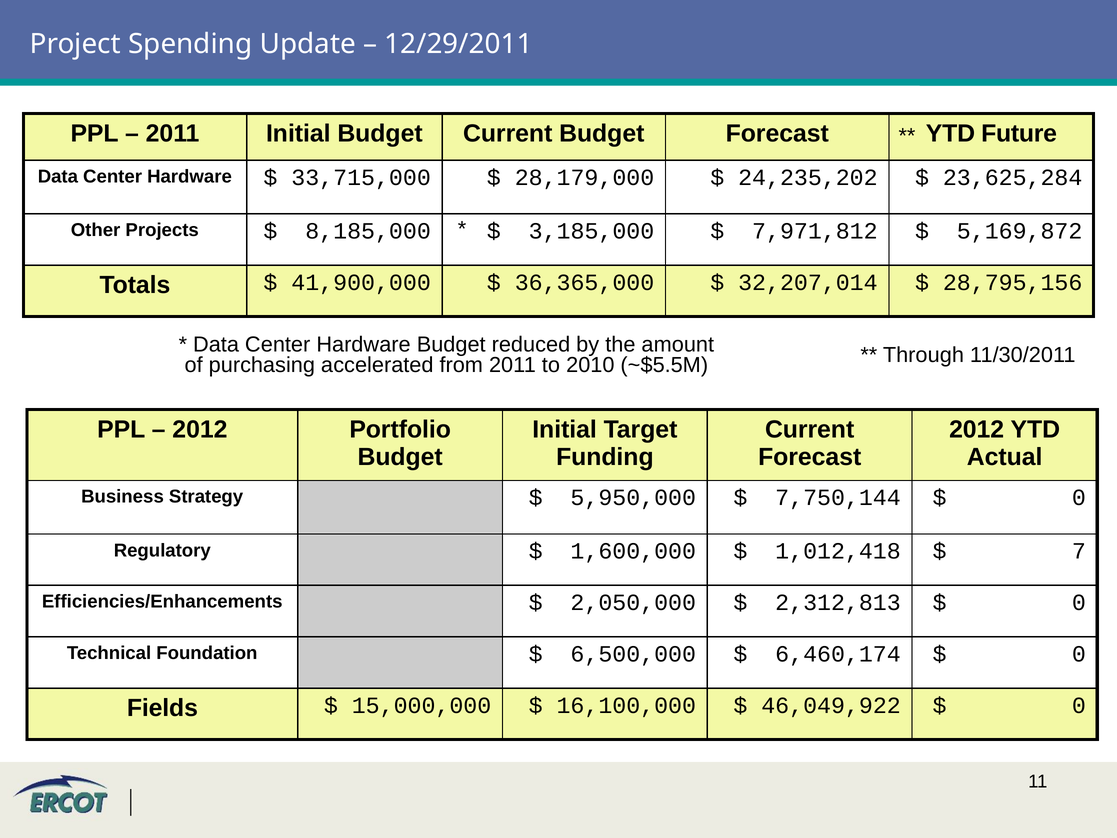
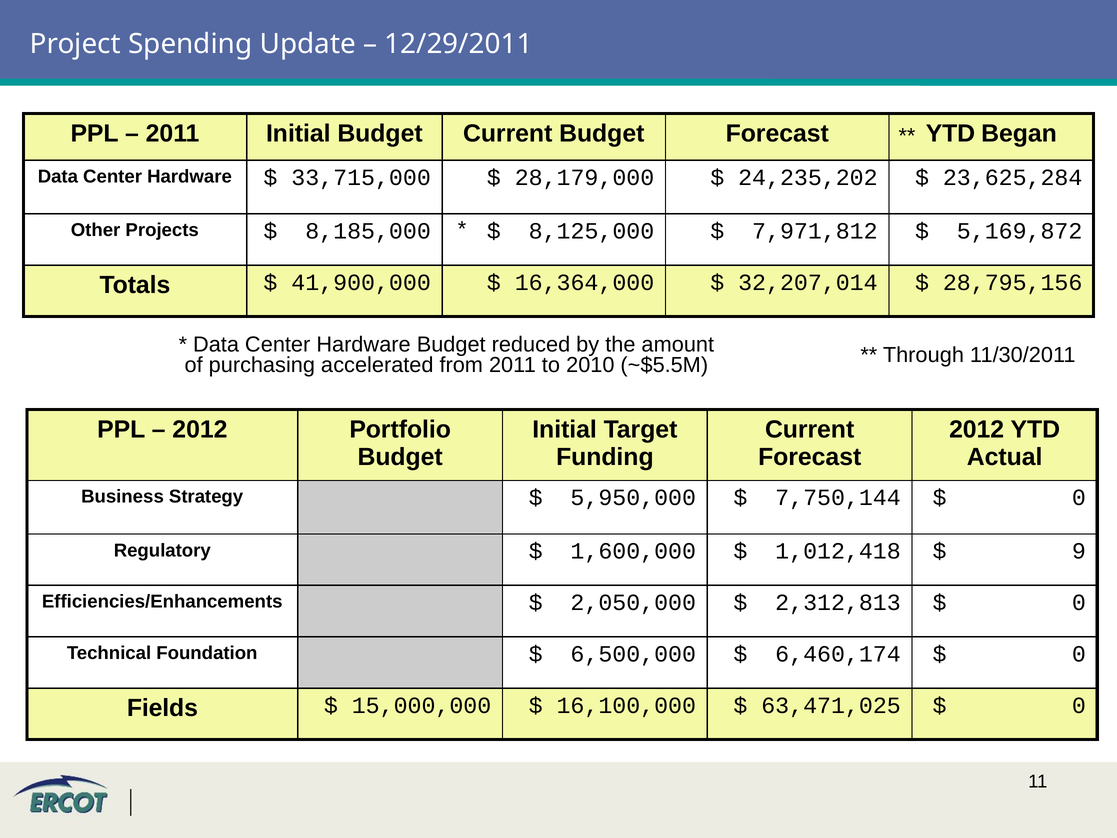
Future: Future -> Began (1019, 133)
3,185,000: 3,185,000 -> 8,125,000 (591, 231)
36,365,000: 36,365,000 -> 16,364,000 (585, 282)
7: 7 -> 9 (1079, 551)
46,049,922: 46,049,922 -> 63,471,025 (831, 705)
